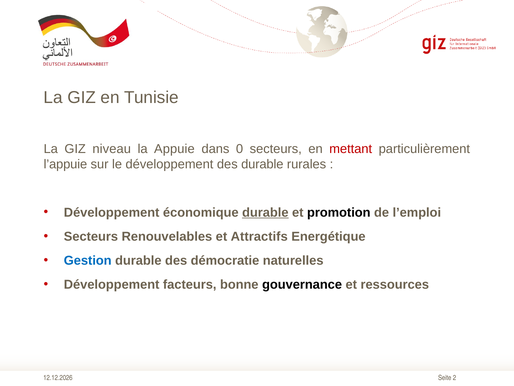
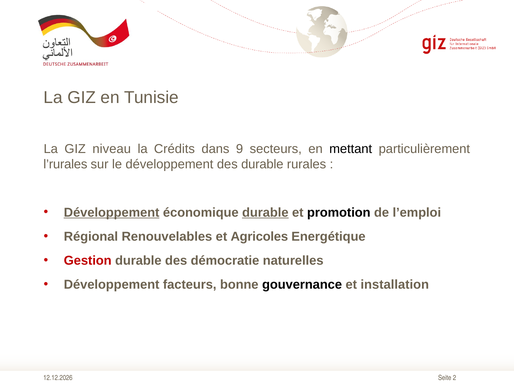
Appuie: Appuie -> Crédits (174, 149)
0: 0 -> 9 (240, 149)
mettant colour: red -> black (351, 149)
l’appuie: l’appuie -> l’rurales (65, 164)
Développement underline: none -> present (112, 212)
Secteurs: Secteurs -> Régional (91, 236)
Attractifs: Attractifs -> Agricoles (259, 236)
Gestion colour: blue -> red (88, 260)
ressources: ressources -> installation (395, 284)
